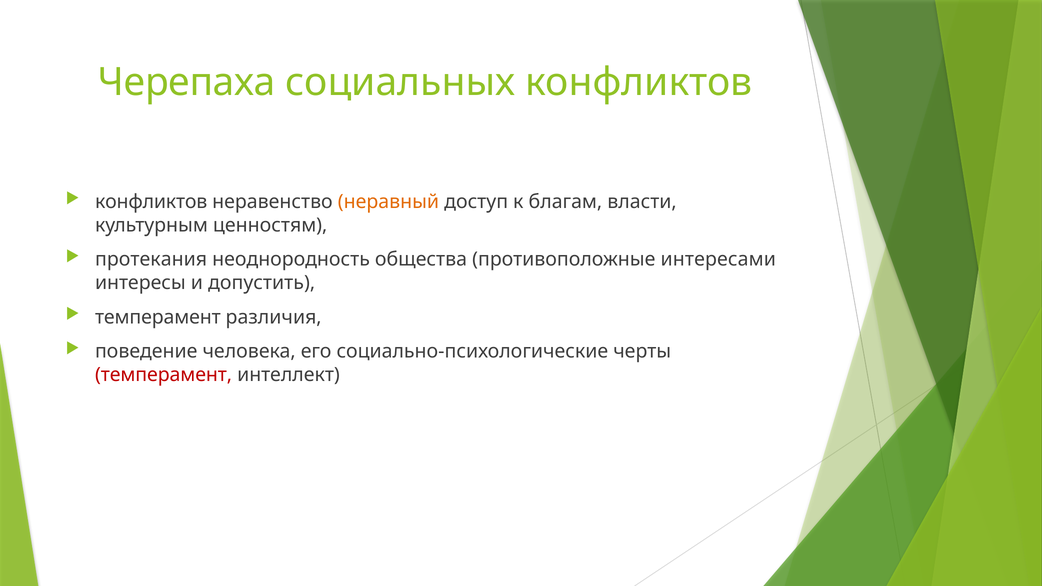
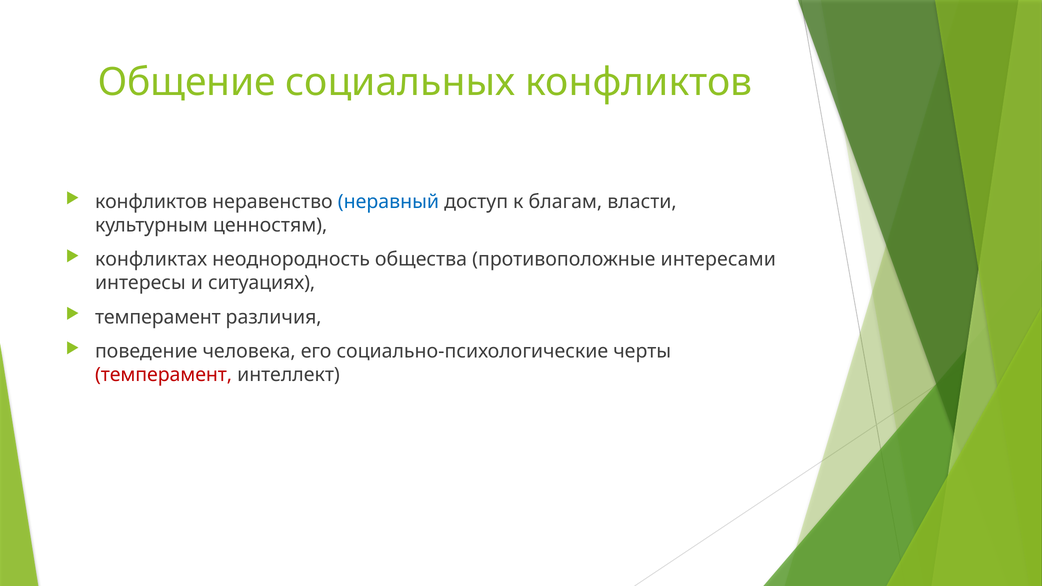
Черепаха: Черепаха -> Общение (187, 82)
неравный colour: orange -> blue (388, 202)
протекания: протекания -> конфликтах (151, 259)
допустить: допустить -> ситуациях (262, 283)
